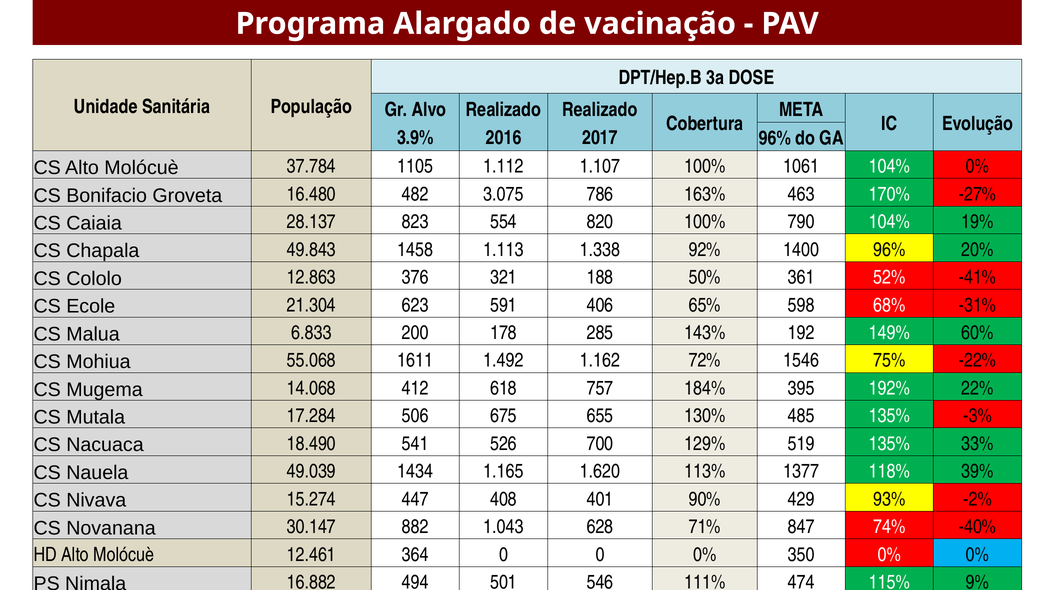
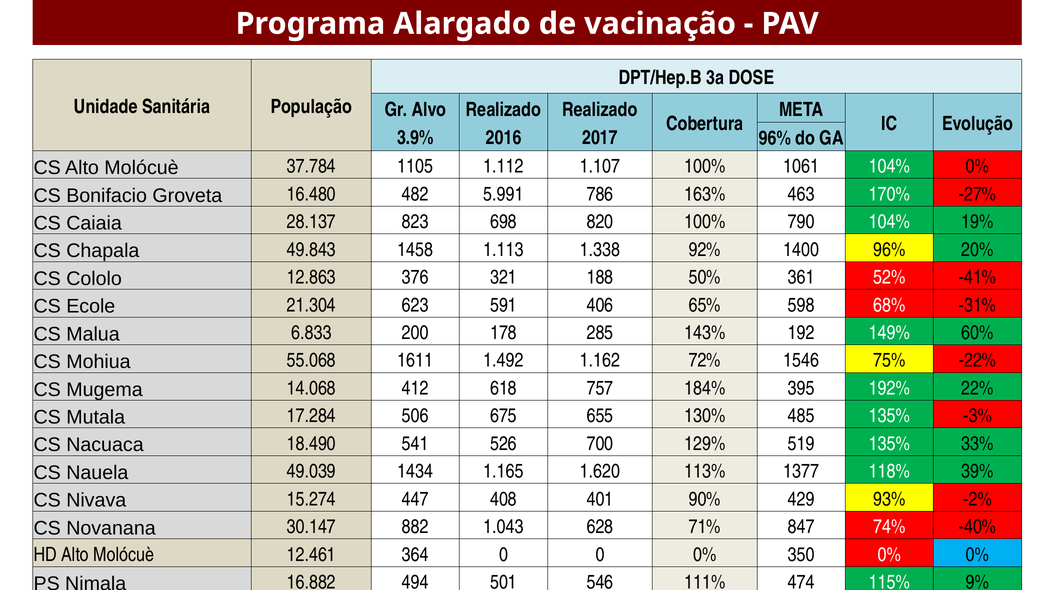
3.075: 3.075 -> 5.991 (504, 194)
554: 554 -> 698 (504, 222)
